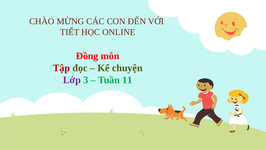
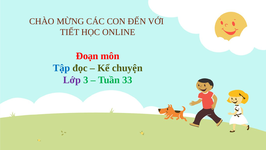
Đồng: Đồng -> Đoạn (87, 56)
Tập colour: red -> blue (61, 68)
11: 11 -> 33 (127, 80)
